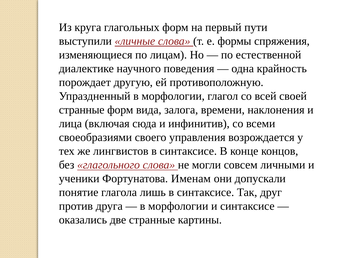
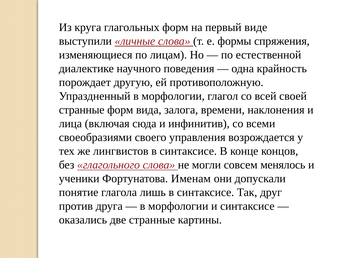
пути: пути -> виде (256, 27)
личными: личными -> менялось (283, 165)
